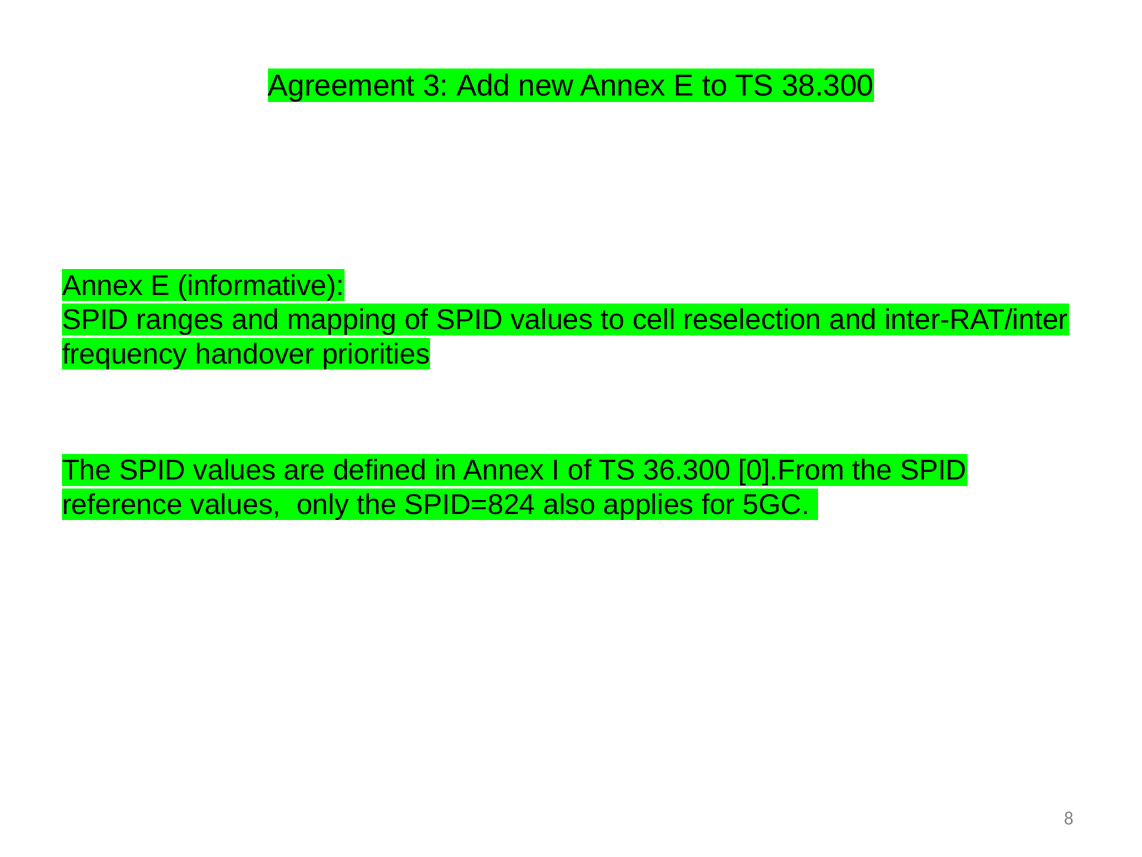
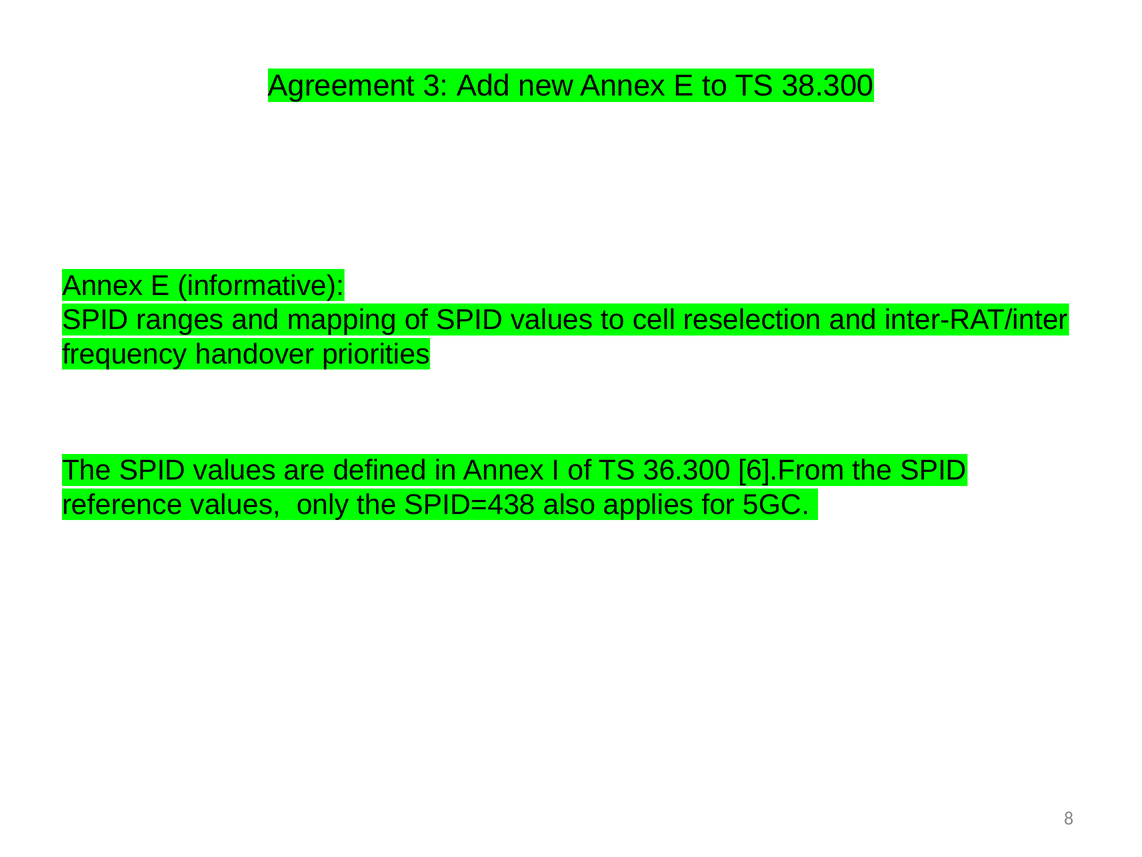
0].From: 0].From -> 6].From (791, 470)
SPID=824: SPID=824 -> SPID=438 (470, 504)
